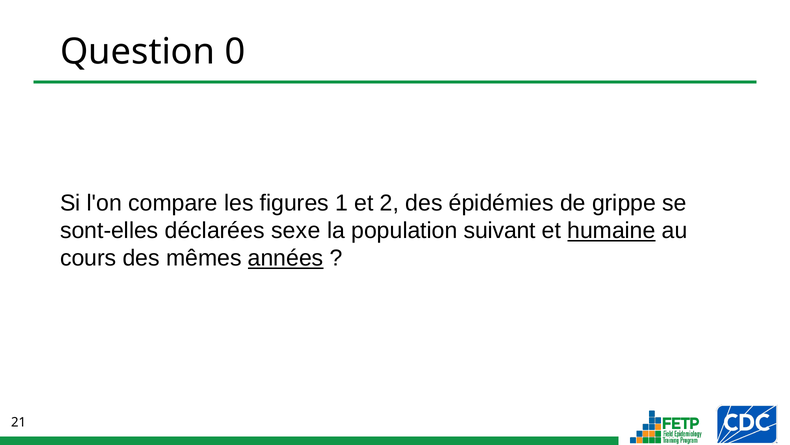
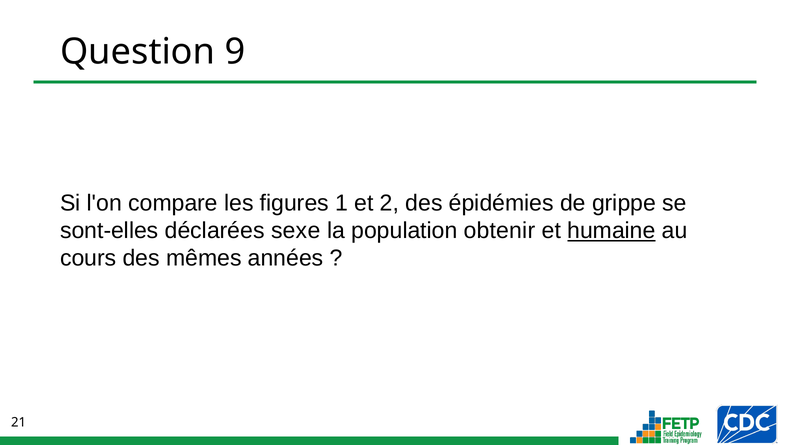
0: 0 -> 9 (235, 52)
suivant: suivant -> obtenir (500, 230)
années underline: present -> none (286, 258)
